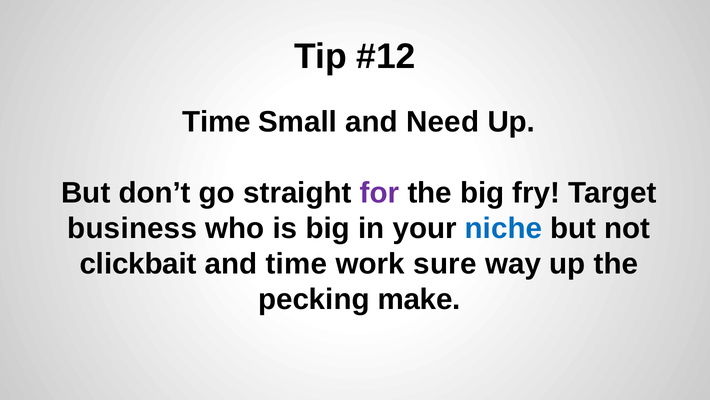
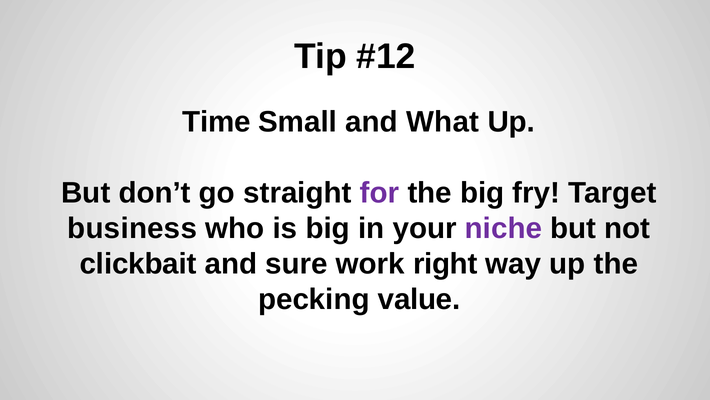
Need: Need -> What (443, 122)
niche colour: blue -> purple (503, 228)
and time: time -> sure (297, 264)
sure: sure -> right (445, 264)
make: make -> value (419, 299)
